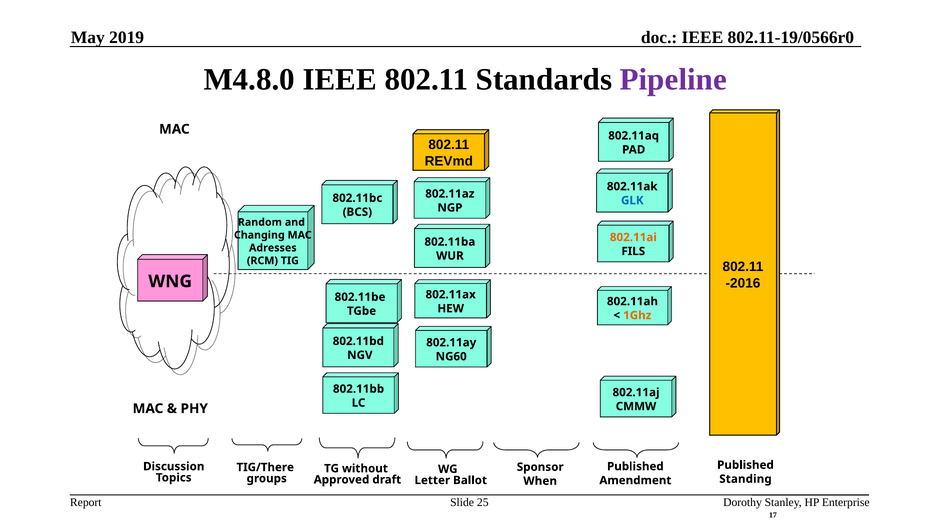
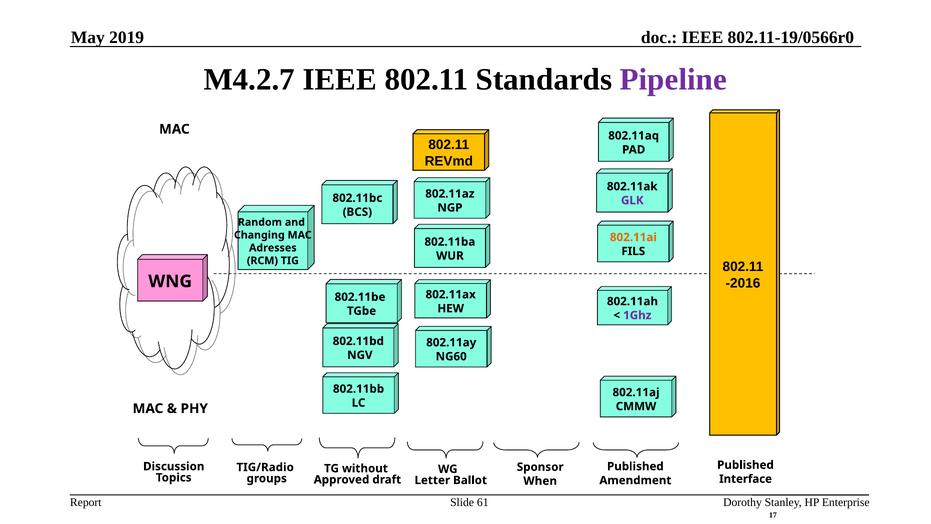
M4.8.0: M4.8.0 -> M4.2.7 (249, 79)
GLK colour: blue -> purple (632, 200)
1Ghz colour: orange -> purple (637, 315)
TIG/There: TIG/There -> TIG/Radio (265, 467)
Standing: Standing -> Interface (746, 479)
25: 25 -> 61 (483, 502)
